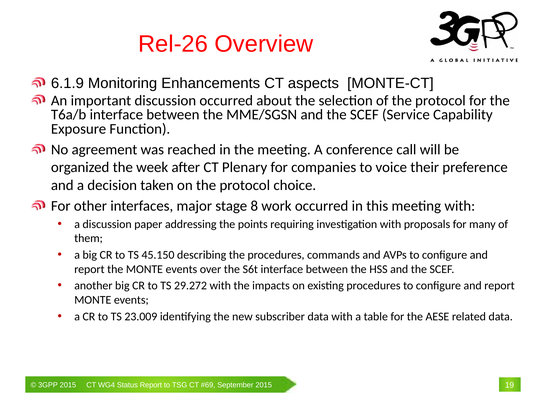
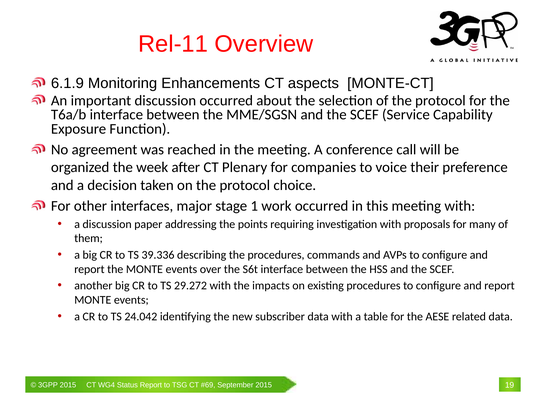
Rel-26: Rel-26 -> Rel-11 (173, 44)
8: 8 -> 1 (254, 206)
45.150: 45.150 -> 39.336 (158, 255)
23.009: 23.009 -> 24.042 (141, 316)
